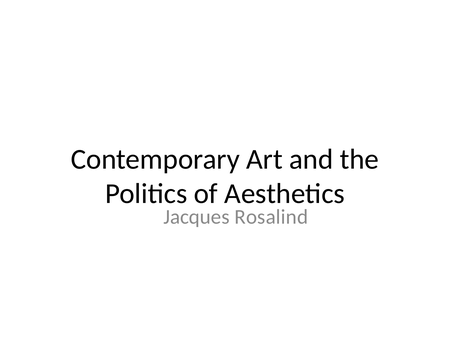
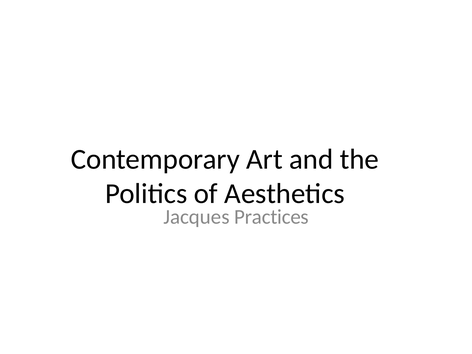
Rosalind: Rosalind -> Practices (272, 217)
